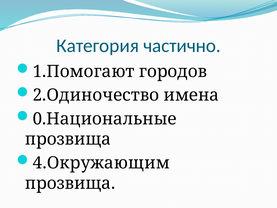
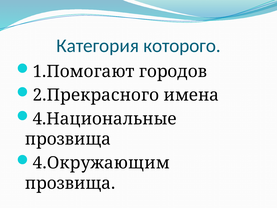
частично: частично -> которого (182, 46)
2.Одиночество: 2.Одиночество -> 2.Прекрасного (96, 95)
0.Национальные: 0.Национальные -> 4.Национальные (105, 119)
